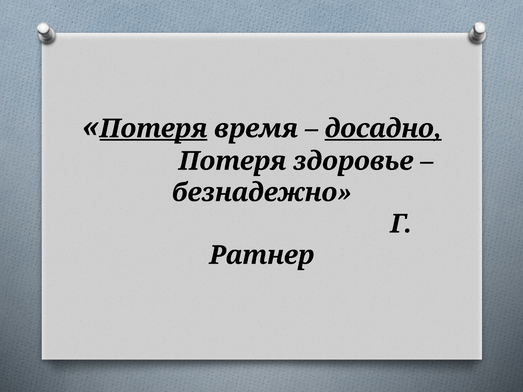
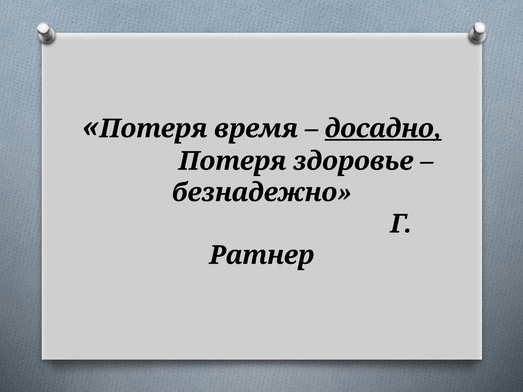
Потеря underline: present -> none (154, 129)
